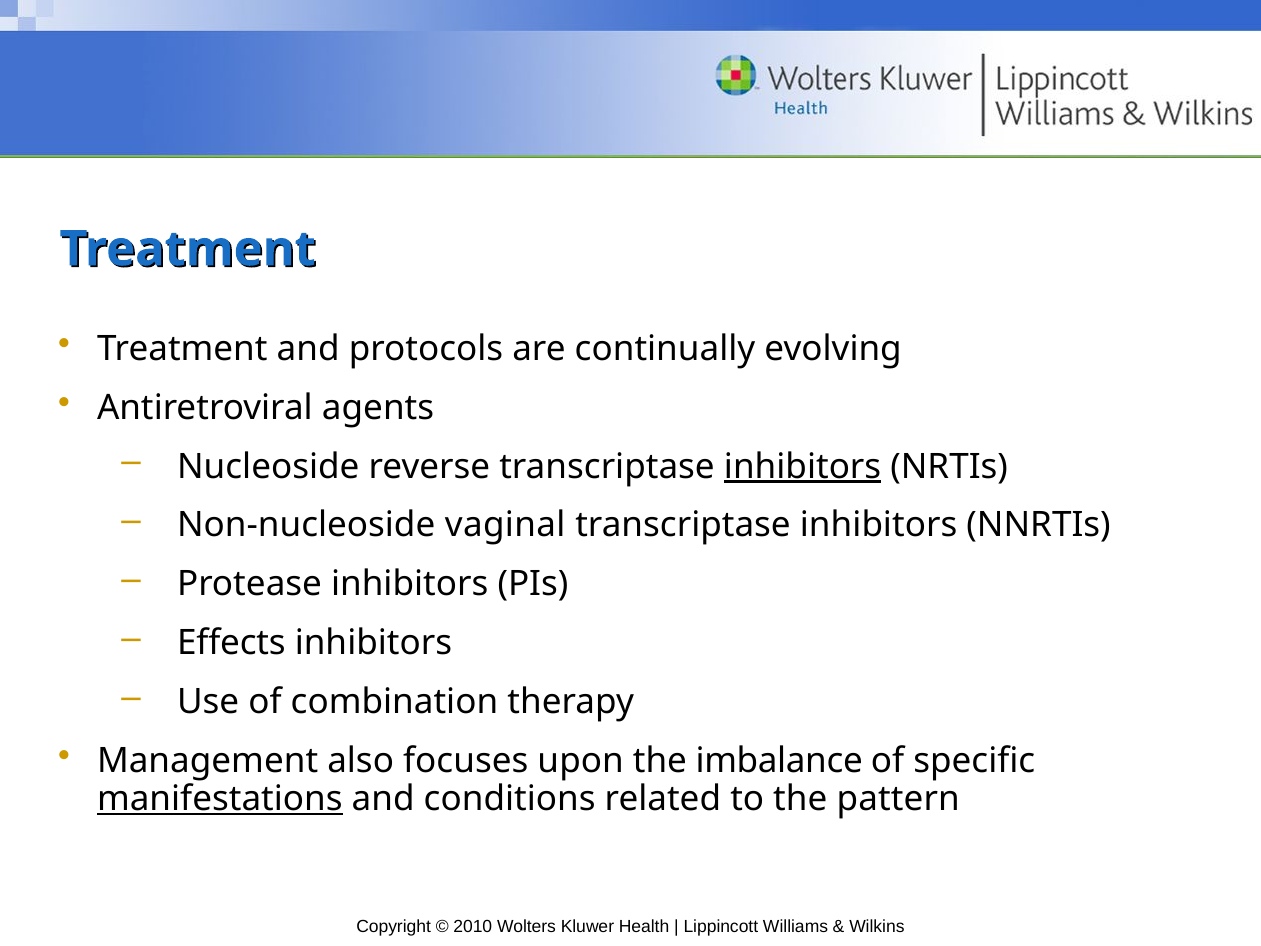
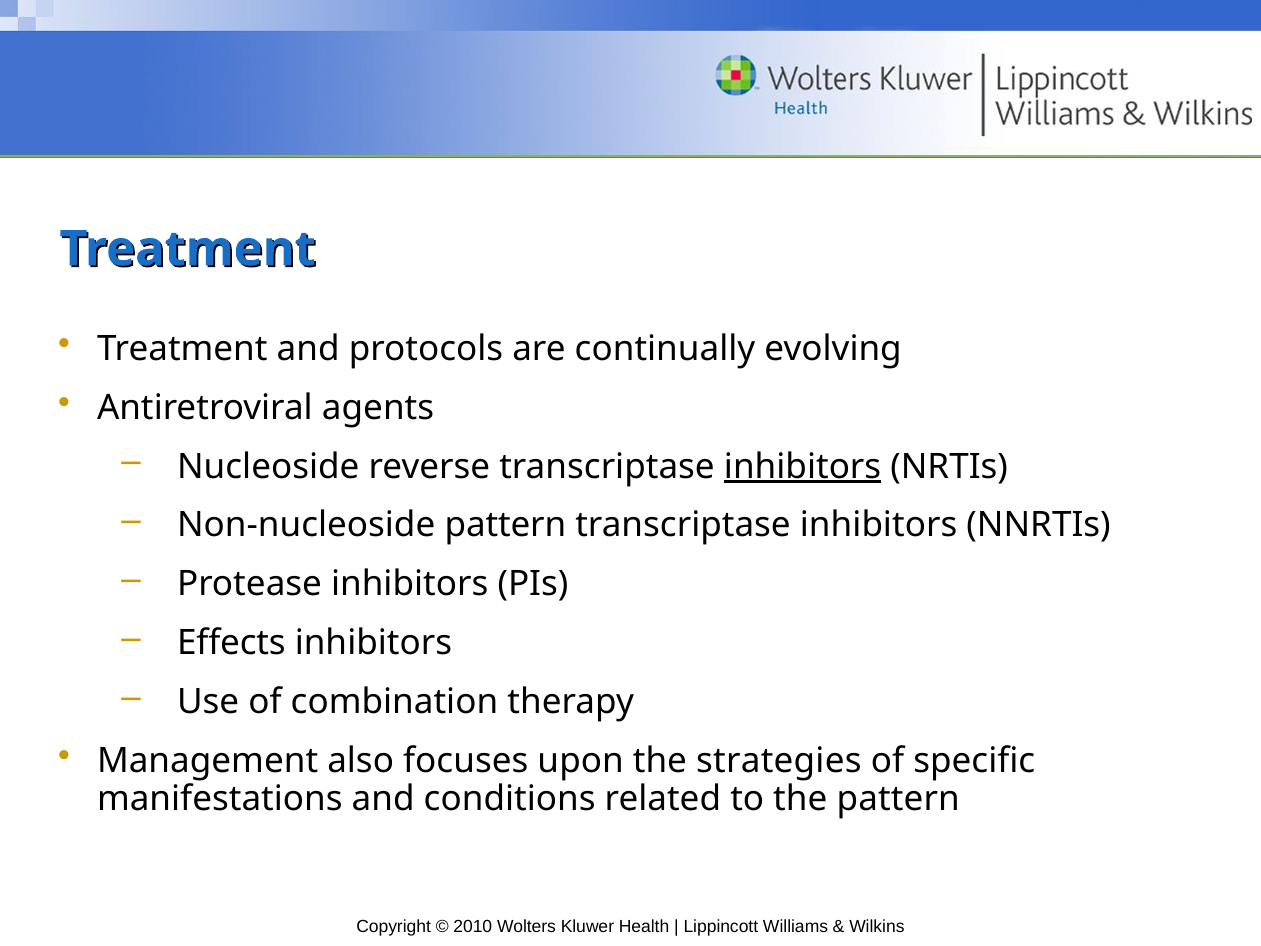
Non-nucleoside vaginal: vaginal -> pattern (505, 525)
imbalance: imbalance -> strategies (779, 760)
manifestations underline: present -> none (220, 798)
